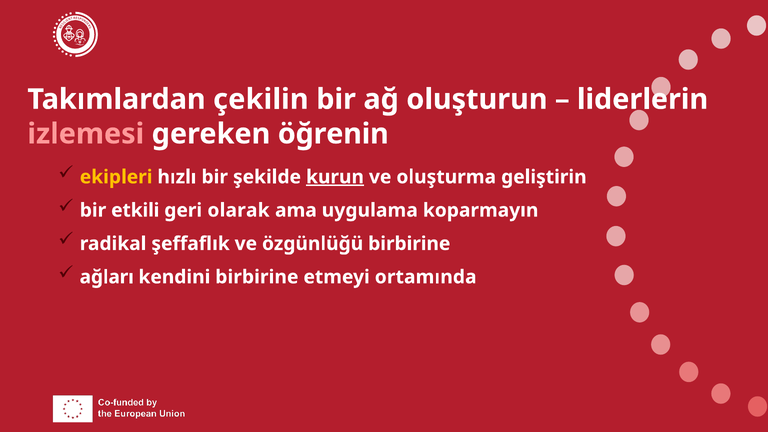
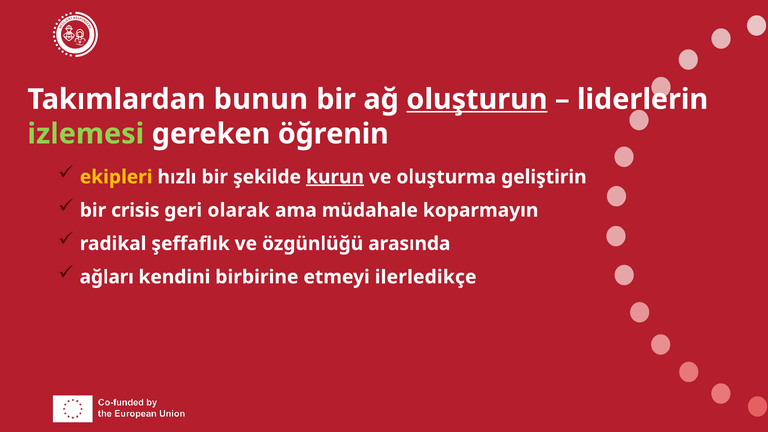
çekilin: çekilin -> bunun (261, 99)
oluşturun underline: none -> present (477, 99)
izlemesi colour: pink -> light green (86, 134)
etkili: etkili -> crisis (135, 210)
uygulama: uygulama -> müdahale (370, 210)
özgünlüğü birbirine: birbirine -> arasında (409, 244)
ortamında: ortamında -> ilerledikçe (426, 277)
